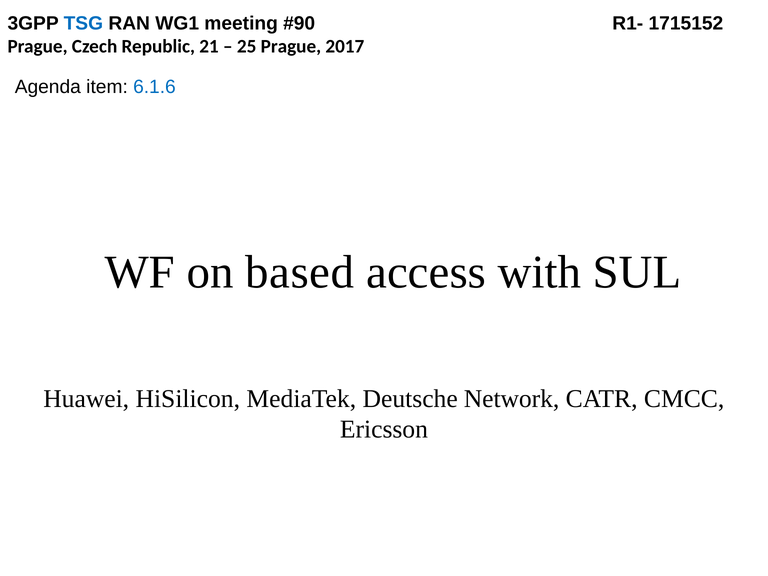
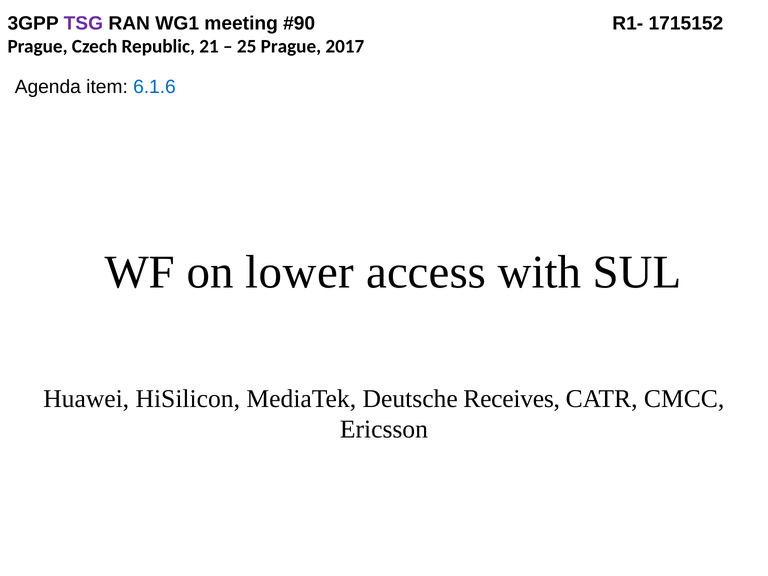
TSG colour: blue -> purple (83, 23)
based: based -> lower (300, 272)
Network: Network -> Receives (512, 399)
